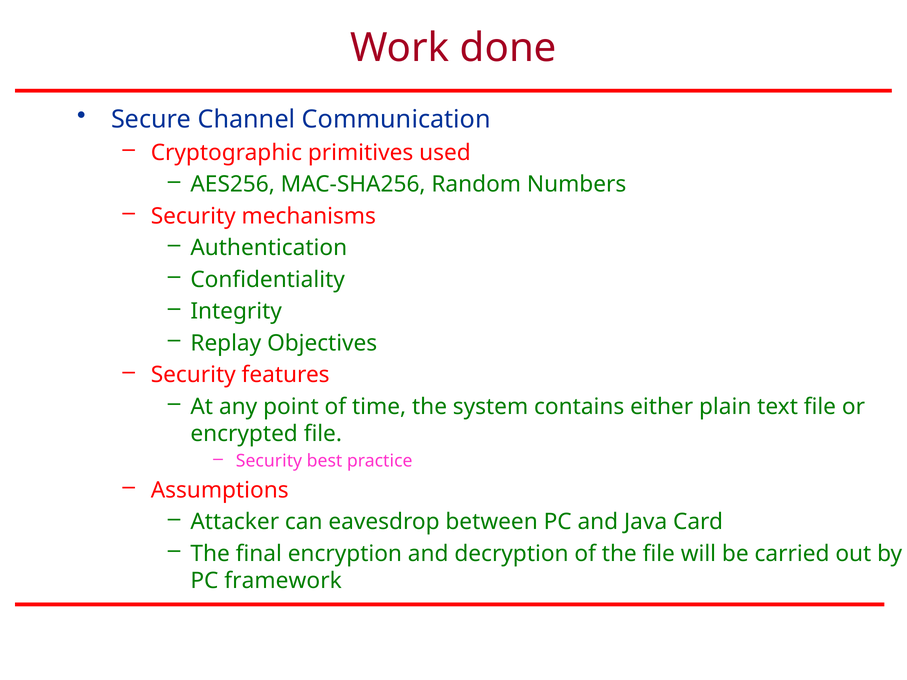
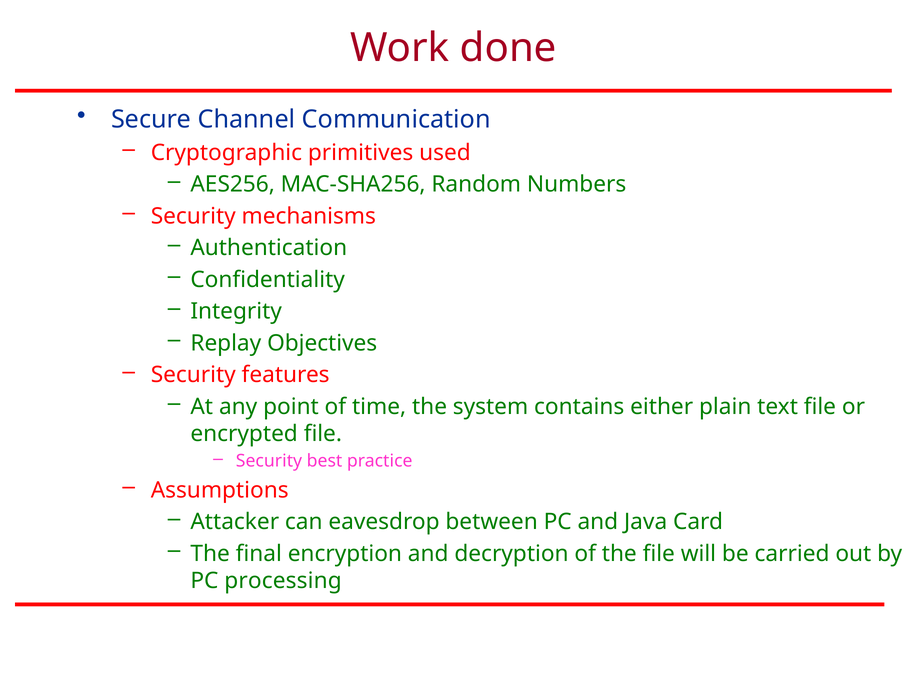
framework: framework -> processing (283, 581)
